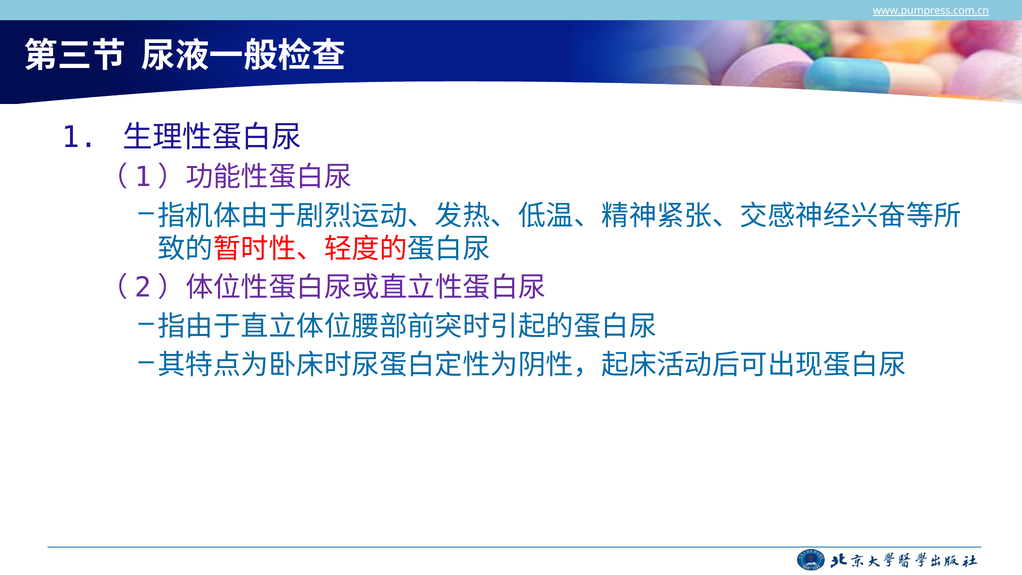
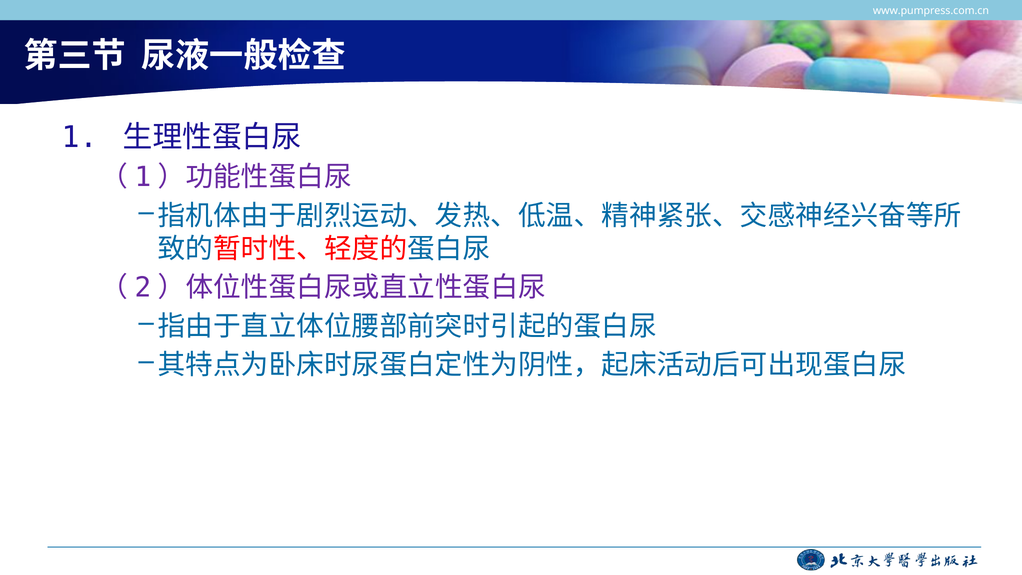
www.pumpress.com.cn underline: present -> none (931, 11)
